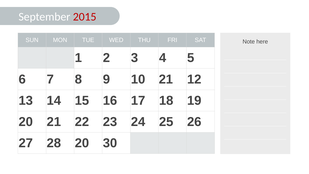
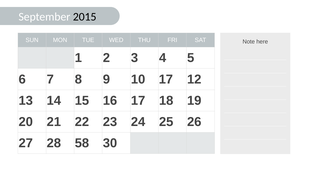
2015 colour: red -> black (85, 17)
10 21: 21 -> 17 (166, 79)
28 20: 20 -> 58 (82, 143)
